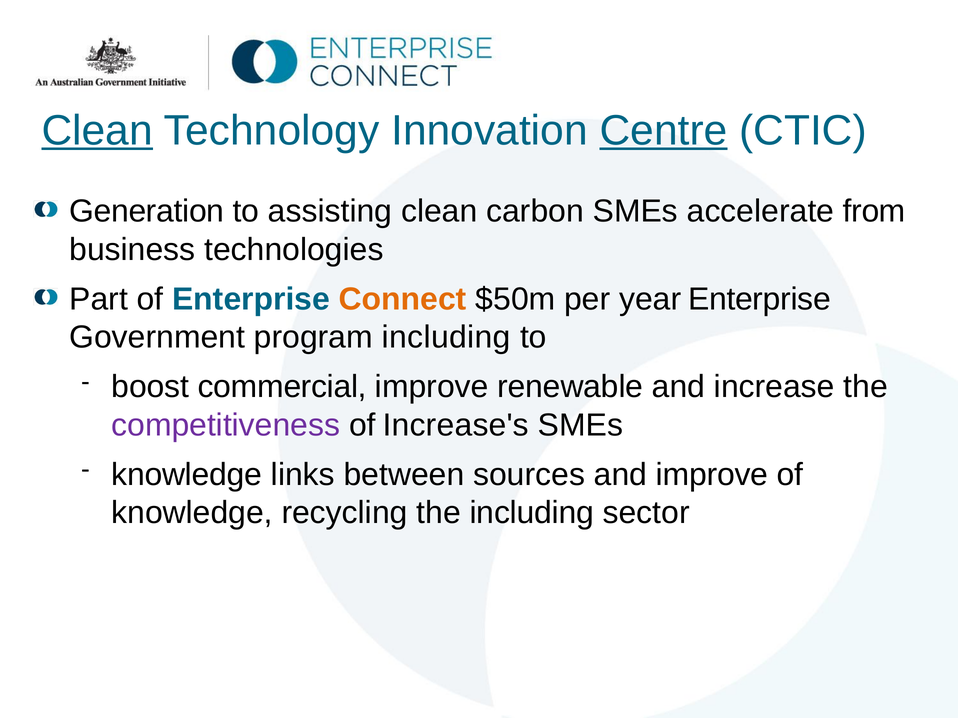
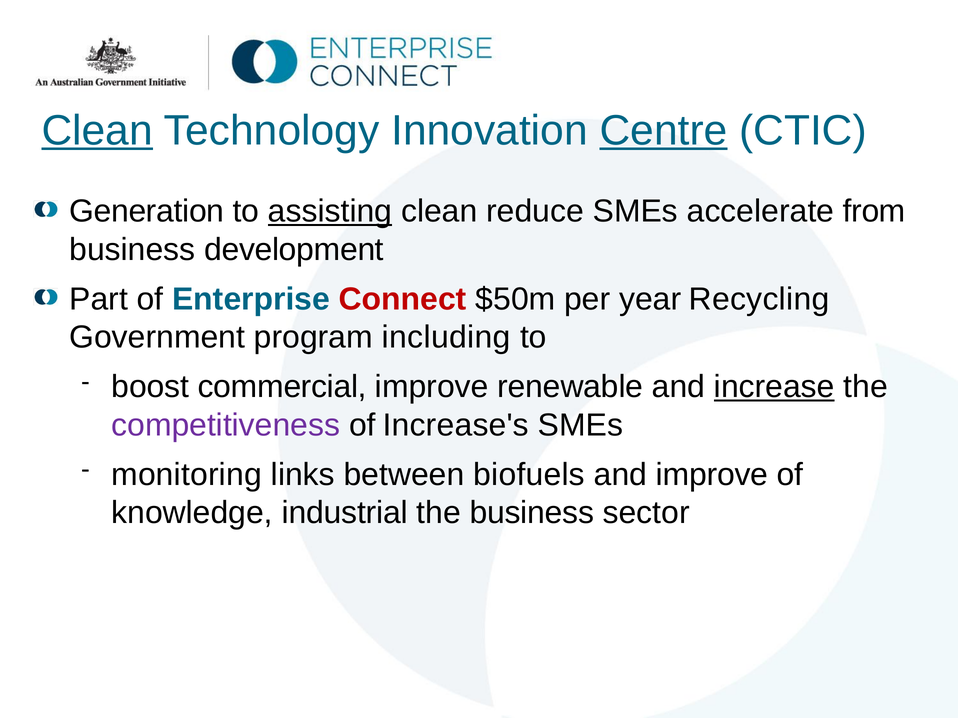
assisting underline: none -> present (330, 211)
carbon: carbon -> reduce (535, 211)
technologies: technologies -> development (294, 250)
Connect colour: orange -> red (403, 299)
year Enterprise: Enterprise -> Recycling (759, 299)
increase underline: none -> present (774, 387)
knowledge: knowledge -> monitoring (187, 475)
sources: sources -> biofuels (529, 475)
recycling: recycling -> industrial (345, 513)
the including: including -> business (532, 513)
